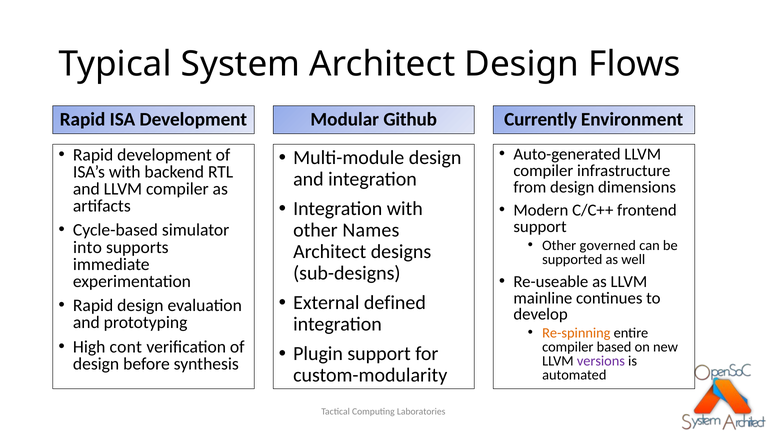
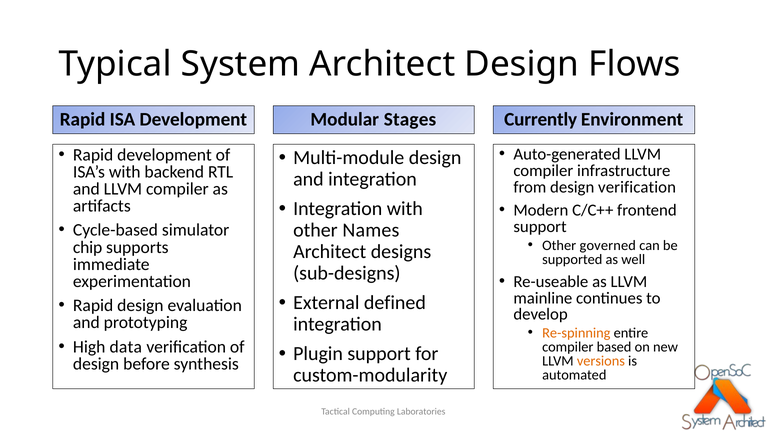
Github: Github -> Stages (410, 120)
design dimensions: dimensions -> verification (637, 187)
into: into -> chip (88, 247)
cont: cont -> data (126, 347)
versions colour: purple -> orange (601, 361)
